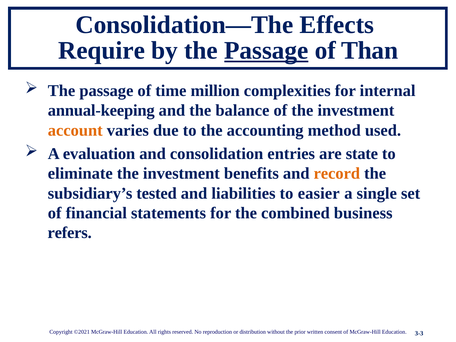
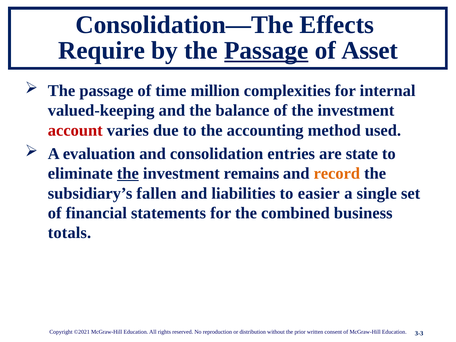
Than: Than -> Asset (370, 51)
annual-keeping: annual-keeping -> valued-keeping (101, 111)
account colour: orange -> red (75, 130)
the underline: none -> present (128, 174)
benefits: benefits -> remains (251, 174)
tested: tested -> fallen (156, 193)
refers: refers -> totals (69, 233)
